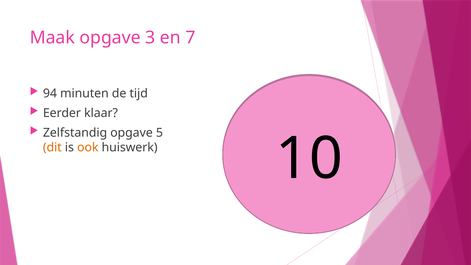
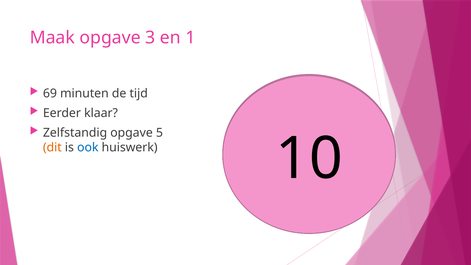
7: 7 -> 1 (190, 38)
94: 94 -> 69 (50, 93)
ook colour: orange -> blue (88, 147)
